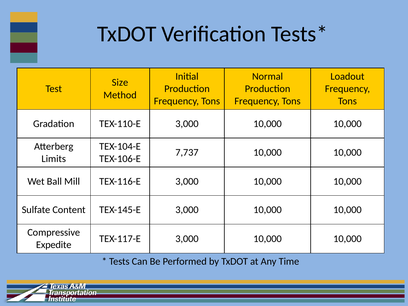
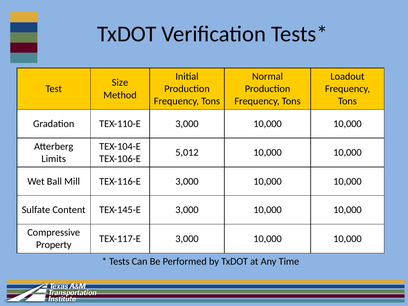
7,737: 7,737 -> 5,012 (187, 153)
Expedite: Expedite -> Property (54, 245)
